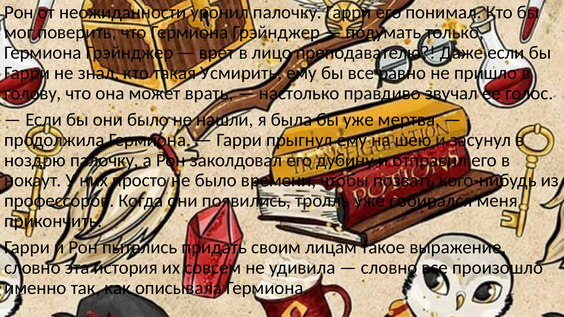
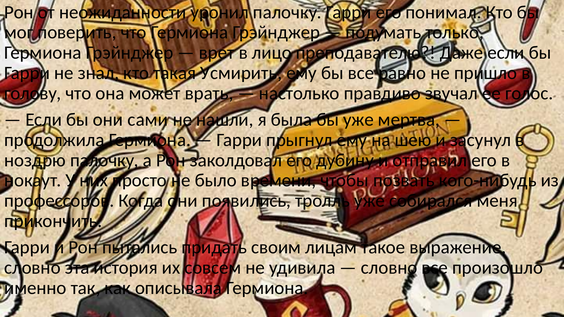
они было: было -> сами (148, 120)
